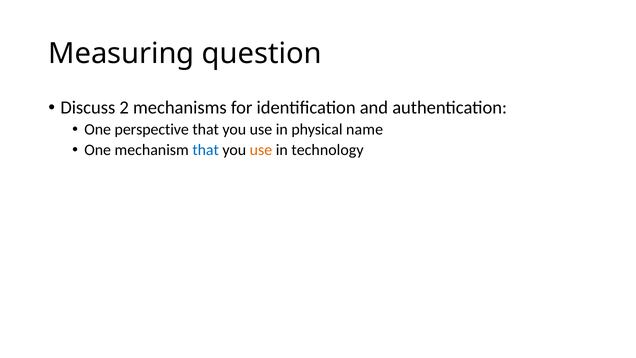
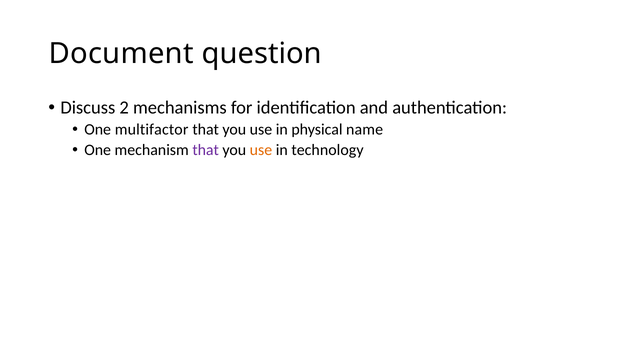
Measuring: Measuring -> Document (121, 53)
perspective: perspective -> multifactor (152, 129)
that colour: blue -> purple (206, 150)
